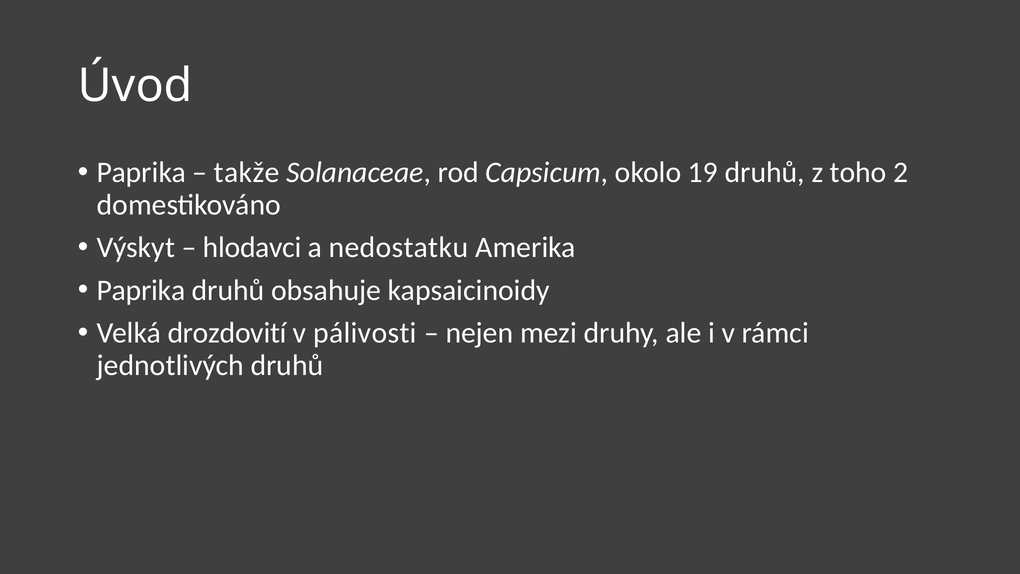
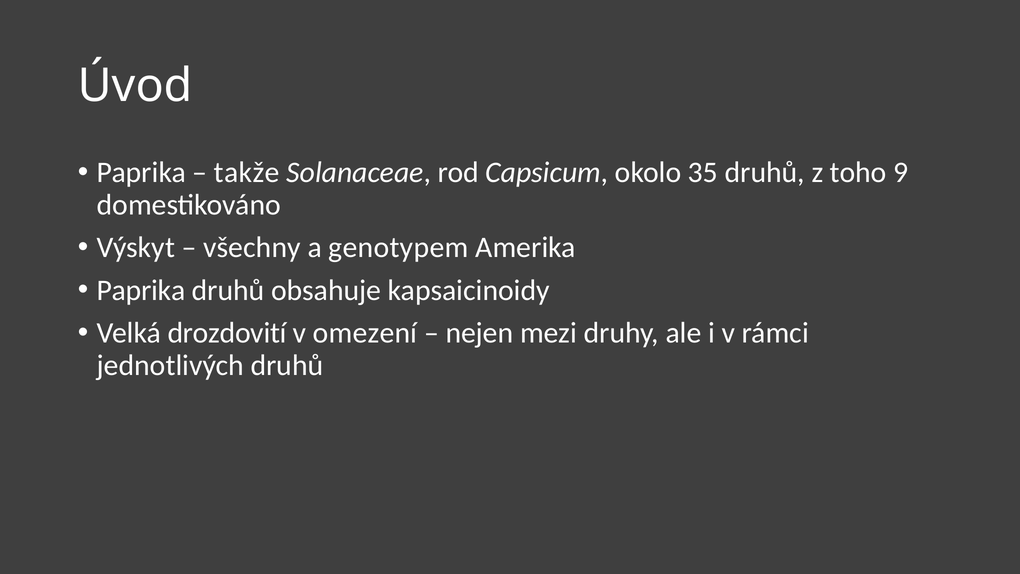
19: 19 -> 35 (703, 172)
2: 2 -> 9 (901, 172)
hlodavci: hlodavci -> všechny (252, 247)
nedostatku: nedostatku -> genotypem (398, 247)
pálivosti: pálivosti -> omezení (365, 333)
